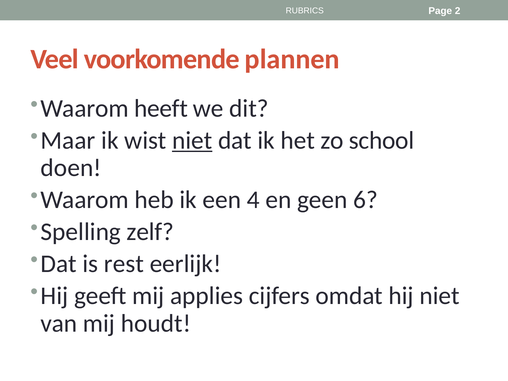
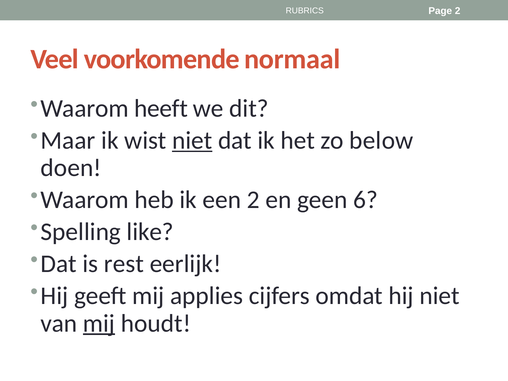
plannen: plannen -> normaal (292, 59)
school: school -> below (381, 140)
een 4: 4 -> 2 (253, 200)
zelf: zelf -> like (150, 232)
mij underline: none -> present (99, 323)
